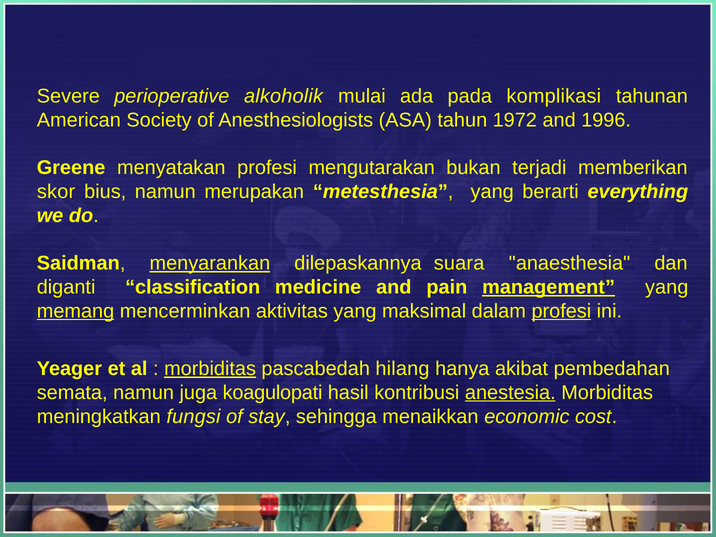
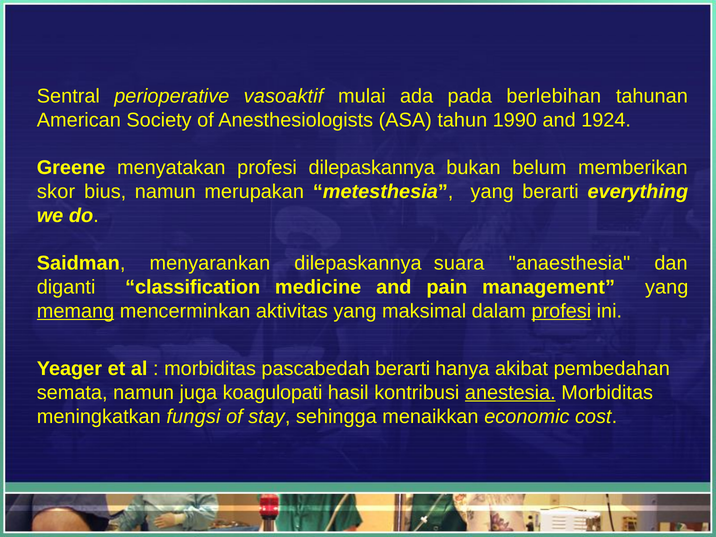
Severe: Severe -> Sentral (68, 96)
alkoholik: alkoholik -> vasoaktif (284, 96)
komplikasi: komplikasi -> berlebihan (554, 96)
1972: 1972 -> 1990 (515, 120)
1996: 1996 -> 1924 (606, 120)
profesi mengutarakan: mengutarakan -> dilepaskannya (372, 168)
terjadi: terjadi -> belum (539, 168)
menyarankan underline: present -> none (210, 263)
management underline: present -> none (549, 287)
morbiditas underline: present -> none (210, 369)
pascabedah hilang: hilang -> berarti (403, 369)
